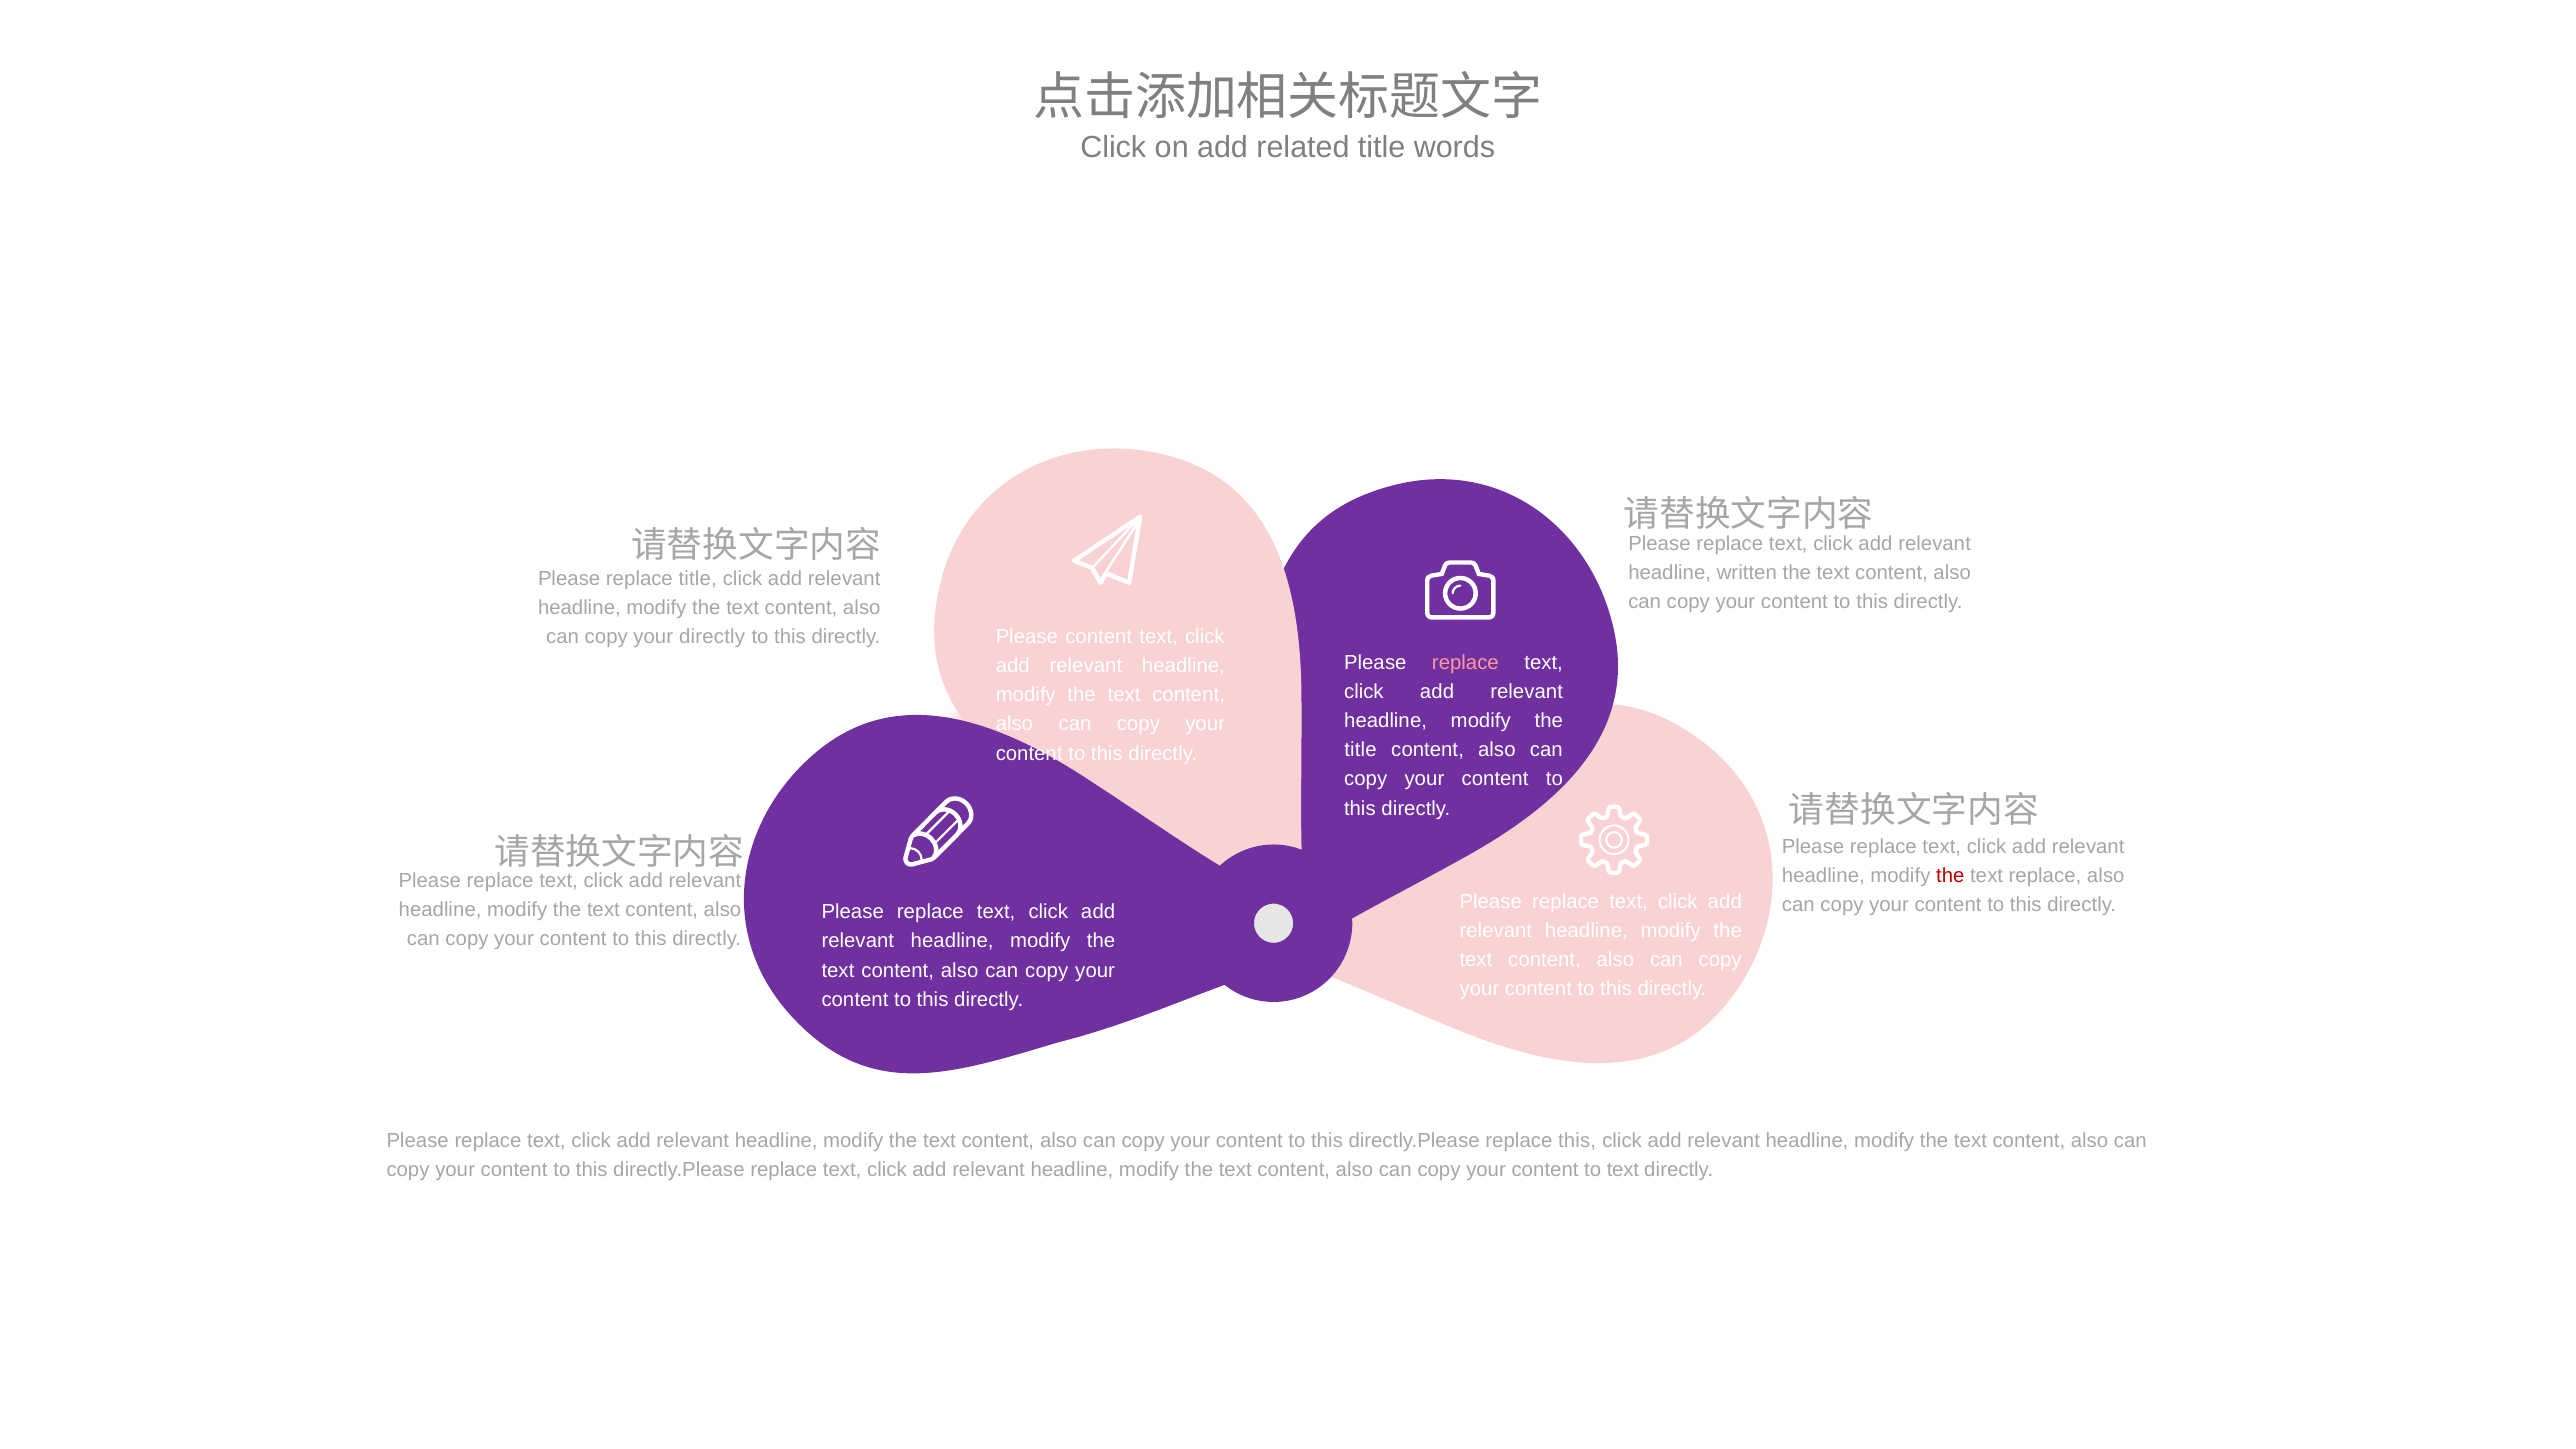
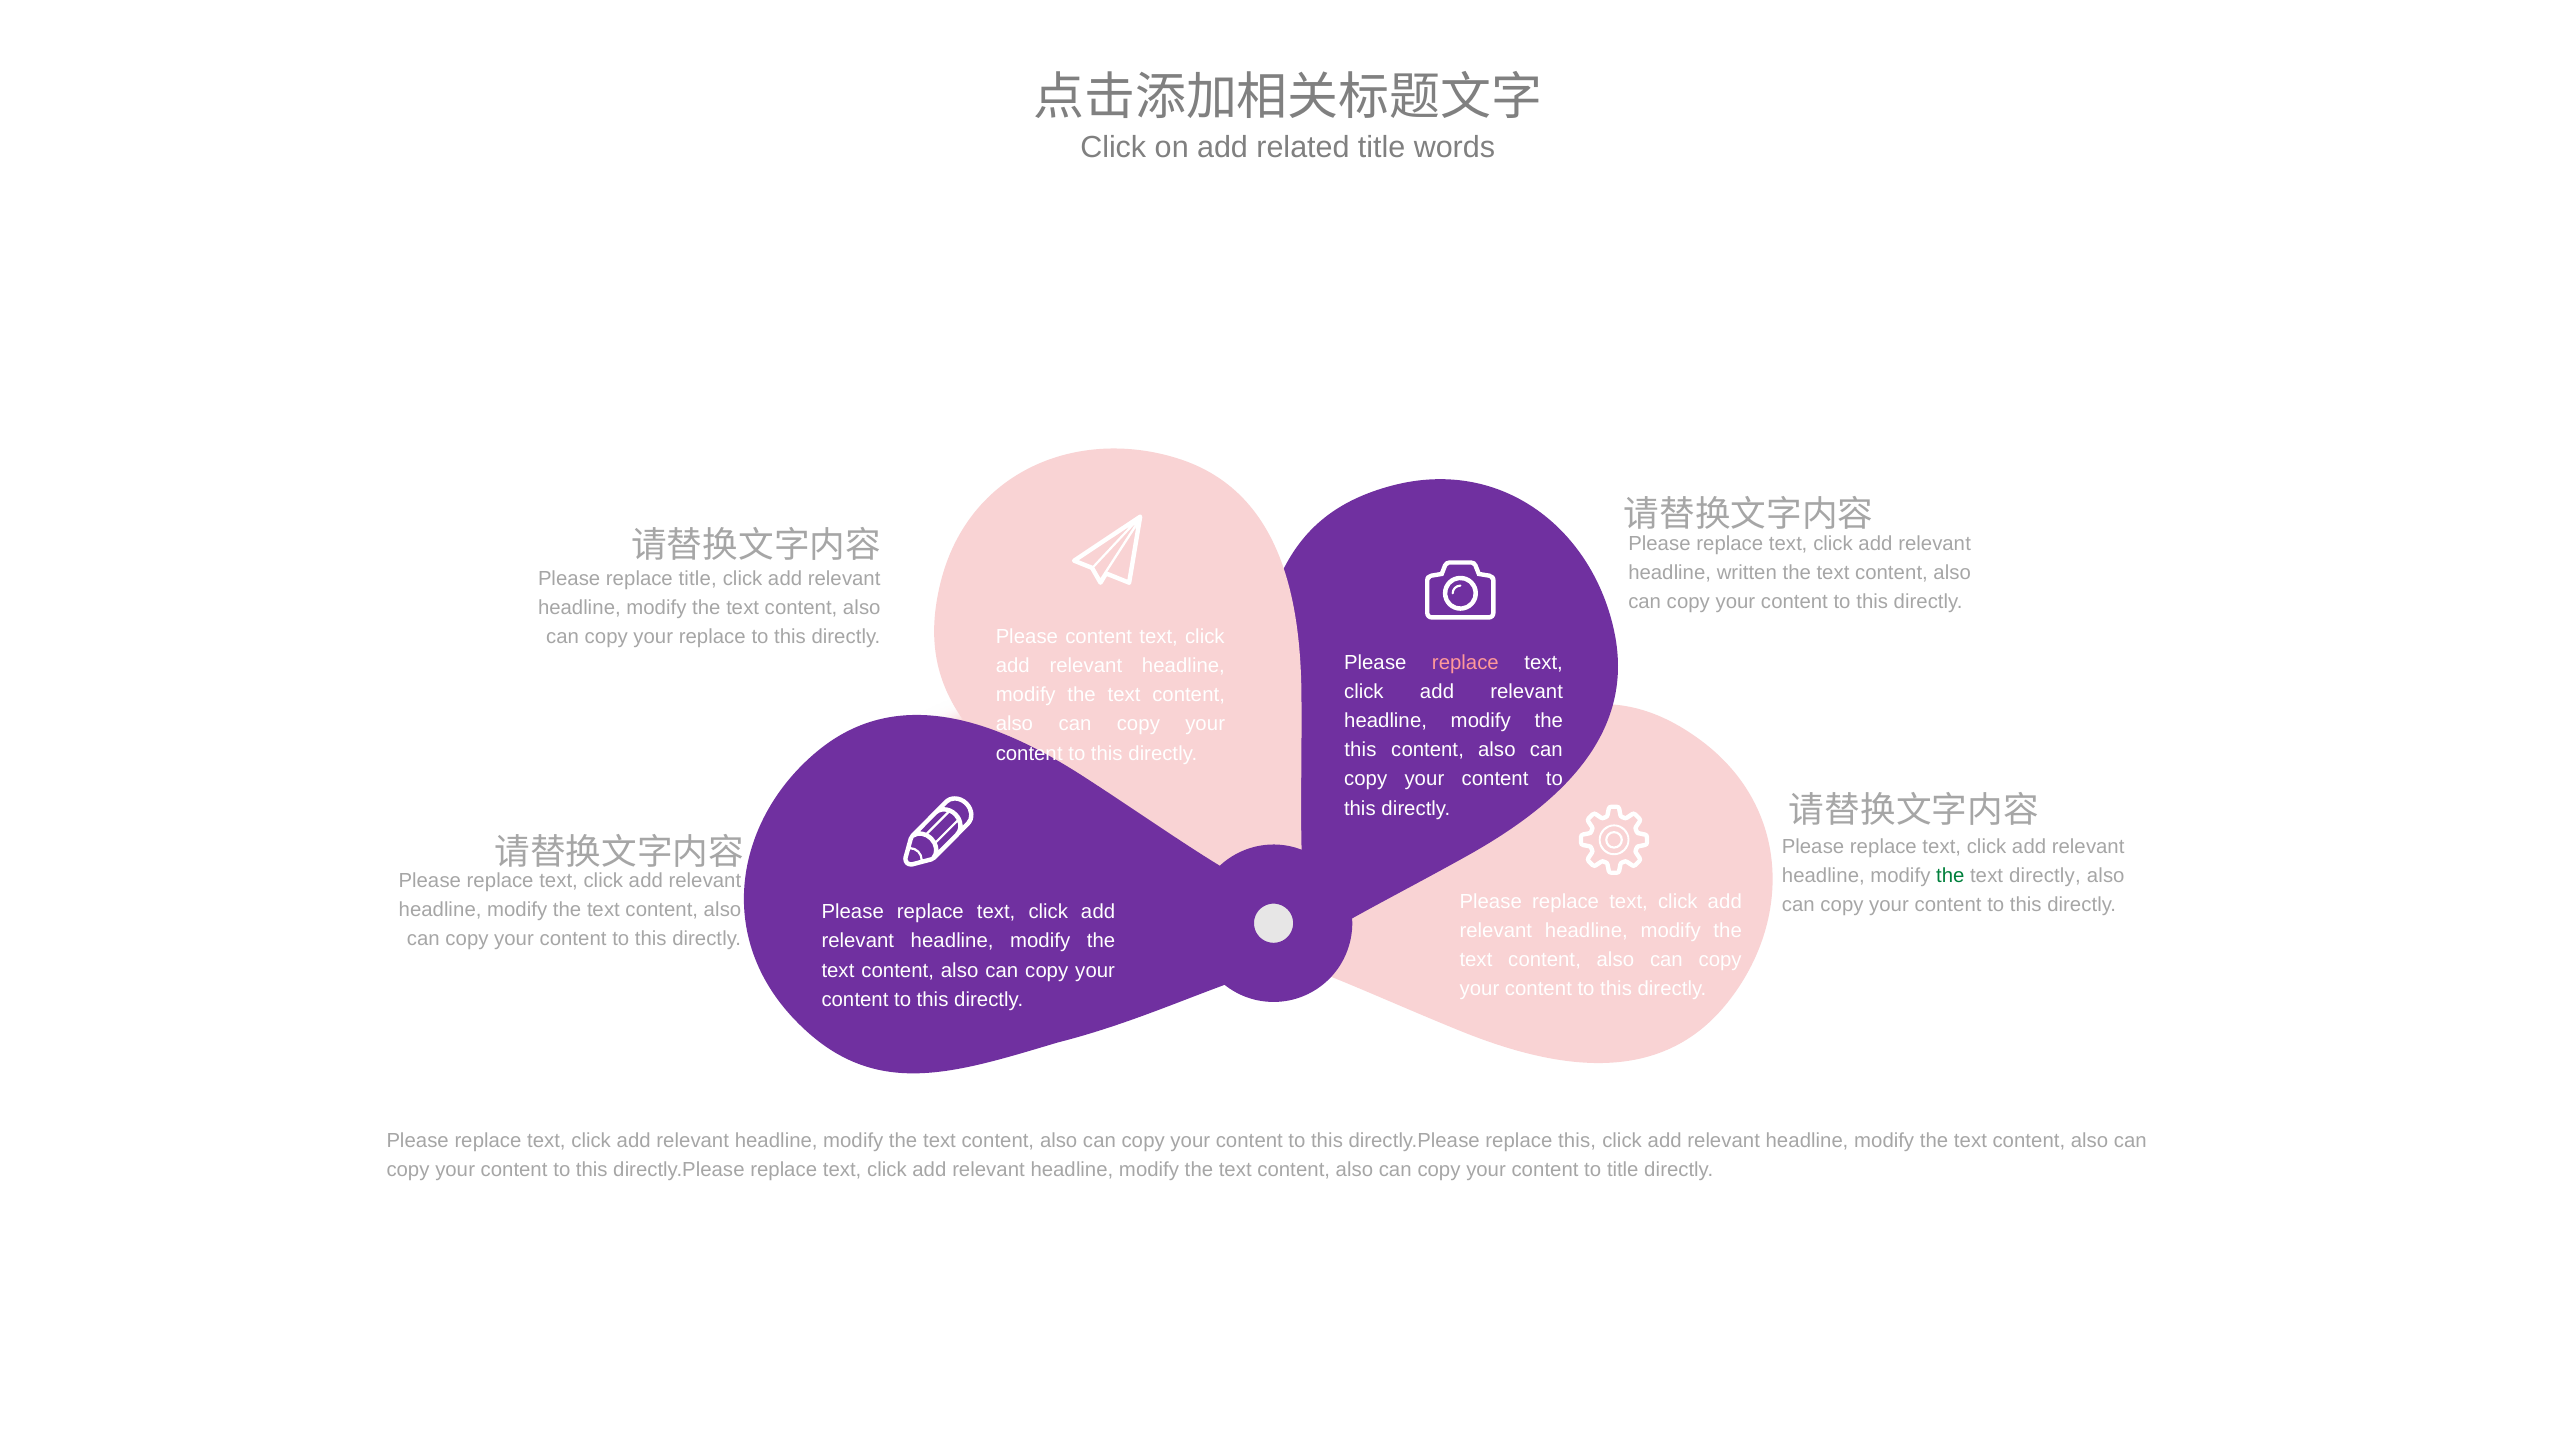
your directly: directly -> replace (712, 637)
title: title -> this (1360, 750)
the colour: red -> green (1950, 876)
text replace: replace -> directly (2045, 876)
to text: text -> title (1623, 1169)
